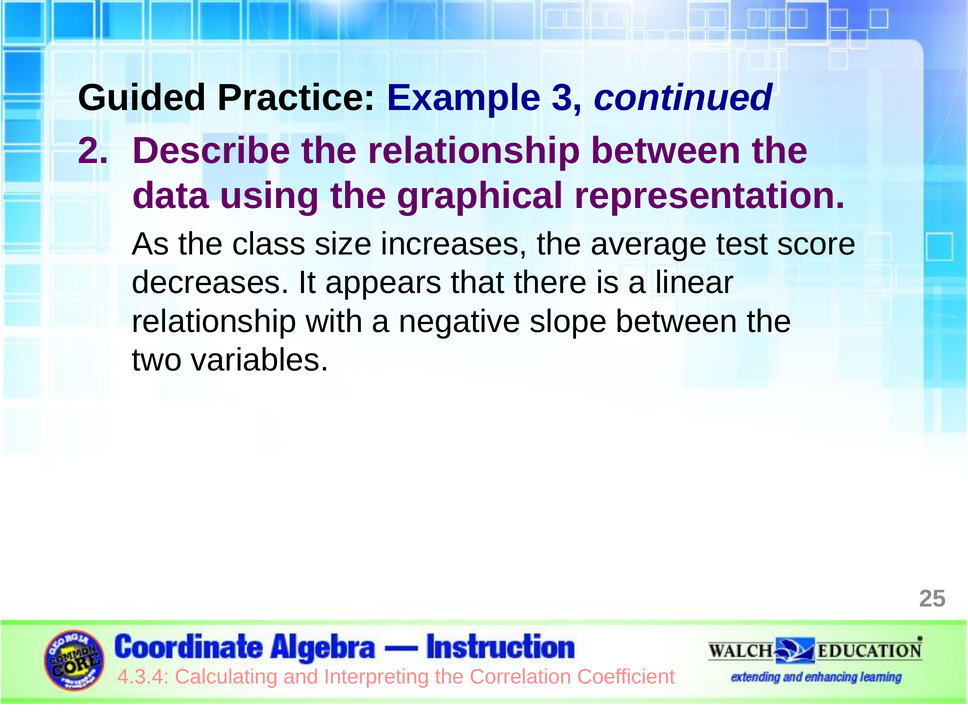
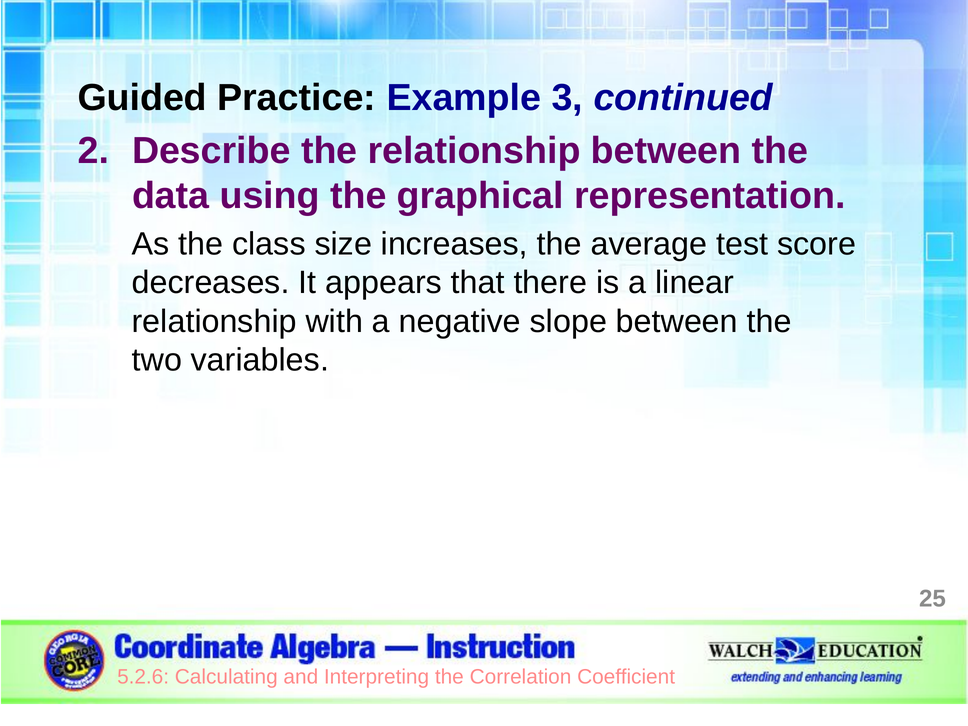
4.3.4: 4.3.4 -> 5.2.6 (143, 677)
